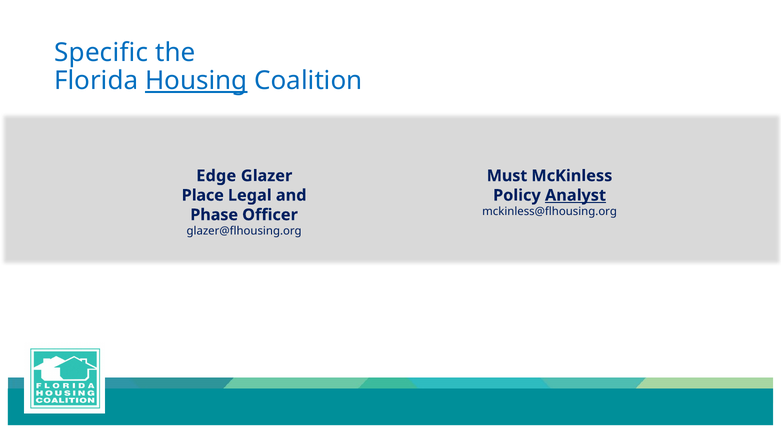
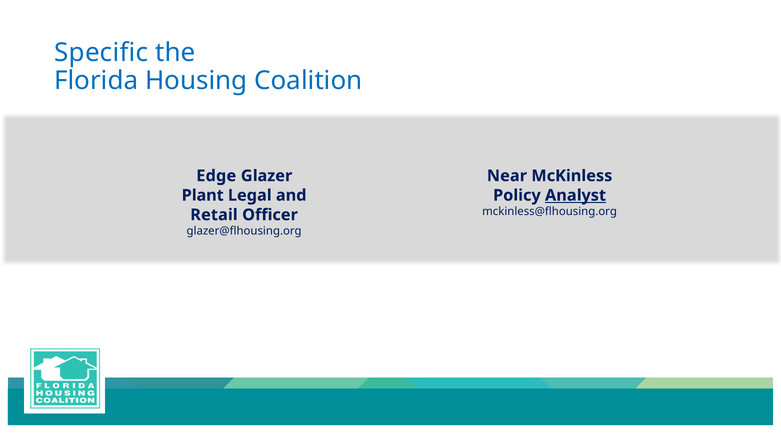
Housing underline: present -> none (196, 81)
Must: Must -> Near (507, 176)
Place: Place -> Plant (203, 195)
Phase: Phase -> Retail (214, 215)
